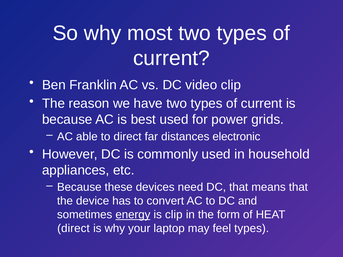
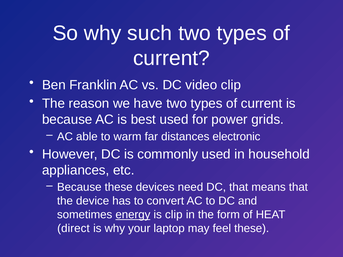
most: most -> such (150, 33)
to direct: direct -> warm (128, 137)
feel types: types -> these (252, 229)
